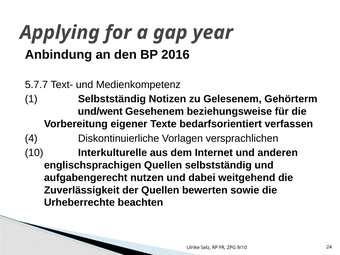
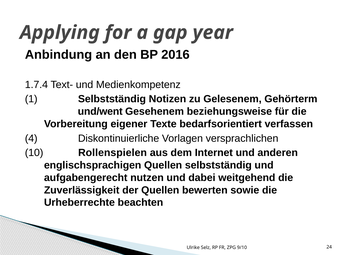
5.7.7: 5.7.7 -> 1.7.4 (36, 85)
Interkulturelle: Interkulturelle -> Rollenspielen (112, 153)
